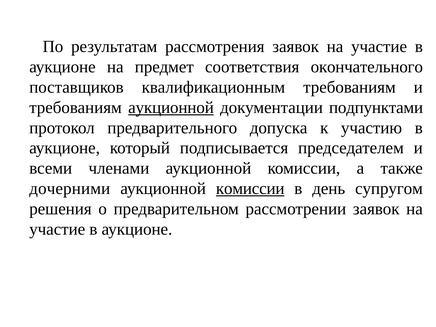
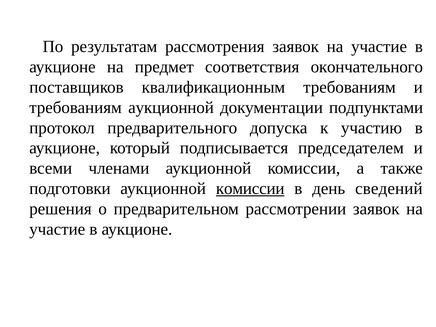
аукционной underline: present -> none (171, 107)
дочерними: дочерними -> подготовки (70, 189)
супругом: супругом -> сведений (389, 189)
